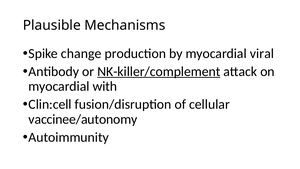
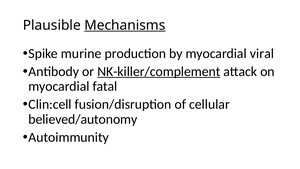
Mechanisms underline: none -> present (125, 25)
change: change -> murine (81, 53)
with: with -> fatal (105, 86)
vaccinee/autonomy: vaccinee/autonomy -> believed/autonomy (83, 119)
